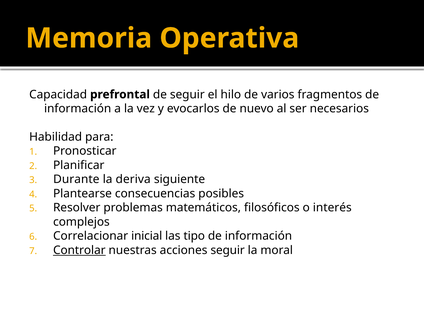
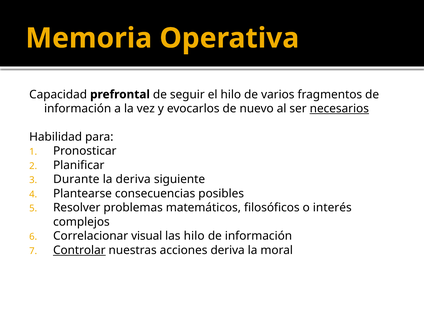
necesarios underline: none -> present (339, 109)
inicial: inicial -> visual (147, 236)
las tipo: tipo -> hilo (194, 236)
acciones seguir: seguir -> deriva (228, 250)
